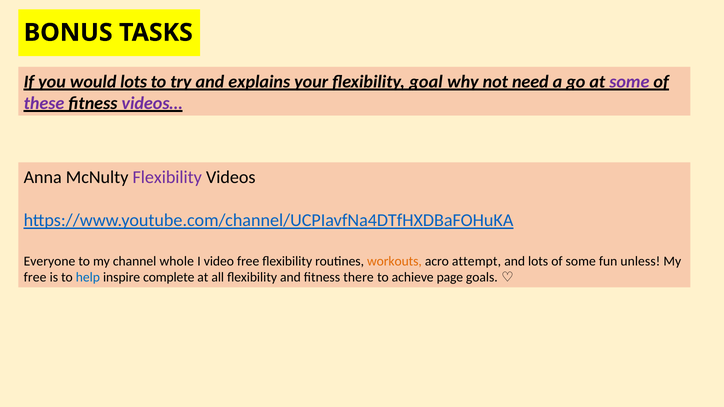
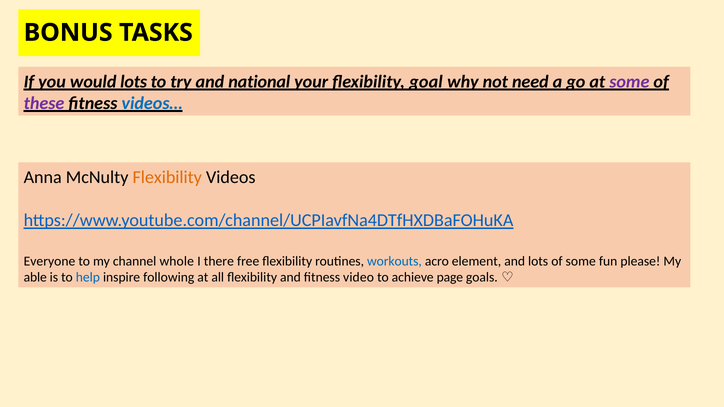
explains: explains -> national (259, 82)
videos… colour: purple -> blue (152, 103)
Flexibility colour: purple -> orange (167, 177)
video: video -> there (219, 261)
workouts colour: orange -> blue (394, 261)
attempt: attempt -> element (477, 261)
unless: unless -> please (640, 261)
free: free -> able (35, 278)
complete: complete -> following (169, 278)
there: there -> video (359, 278)
